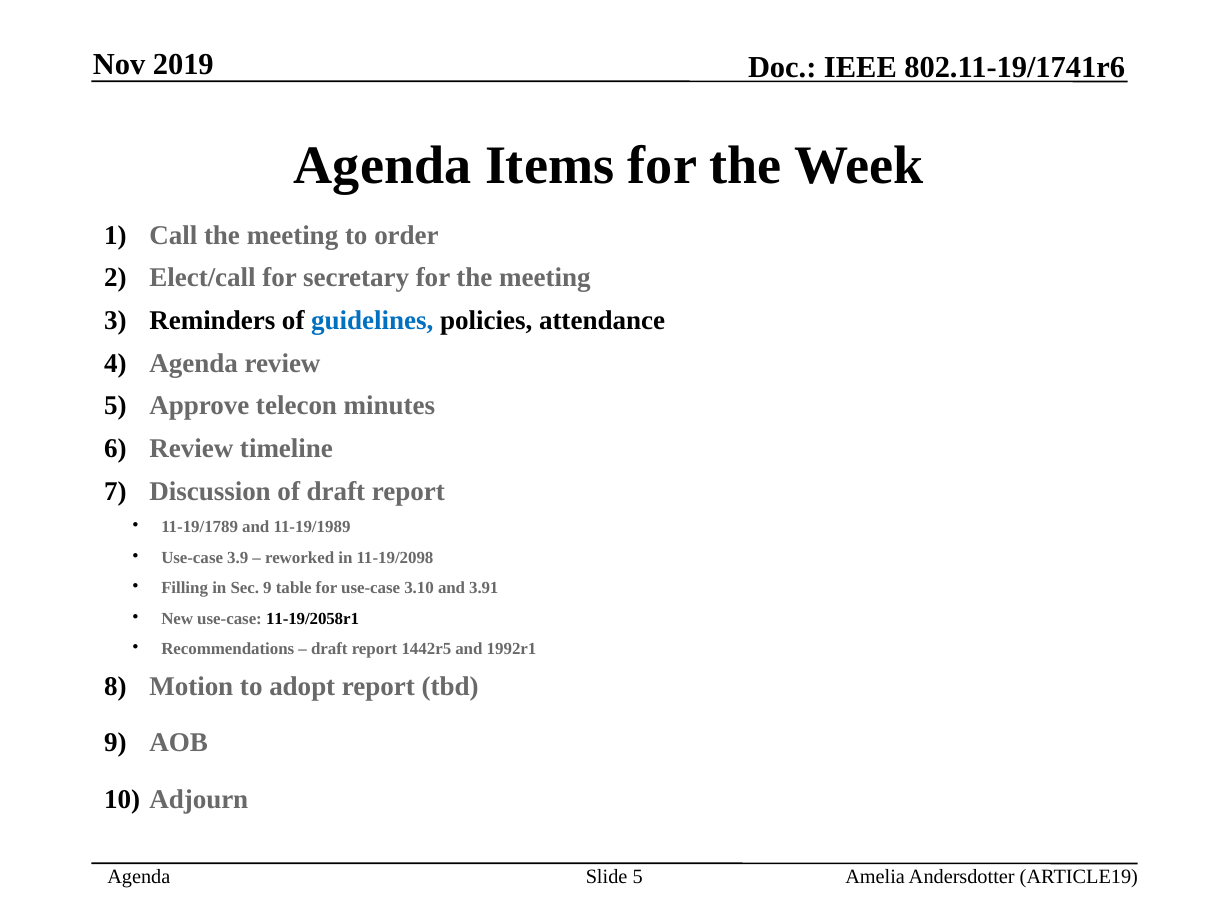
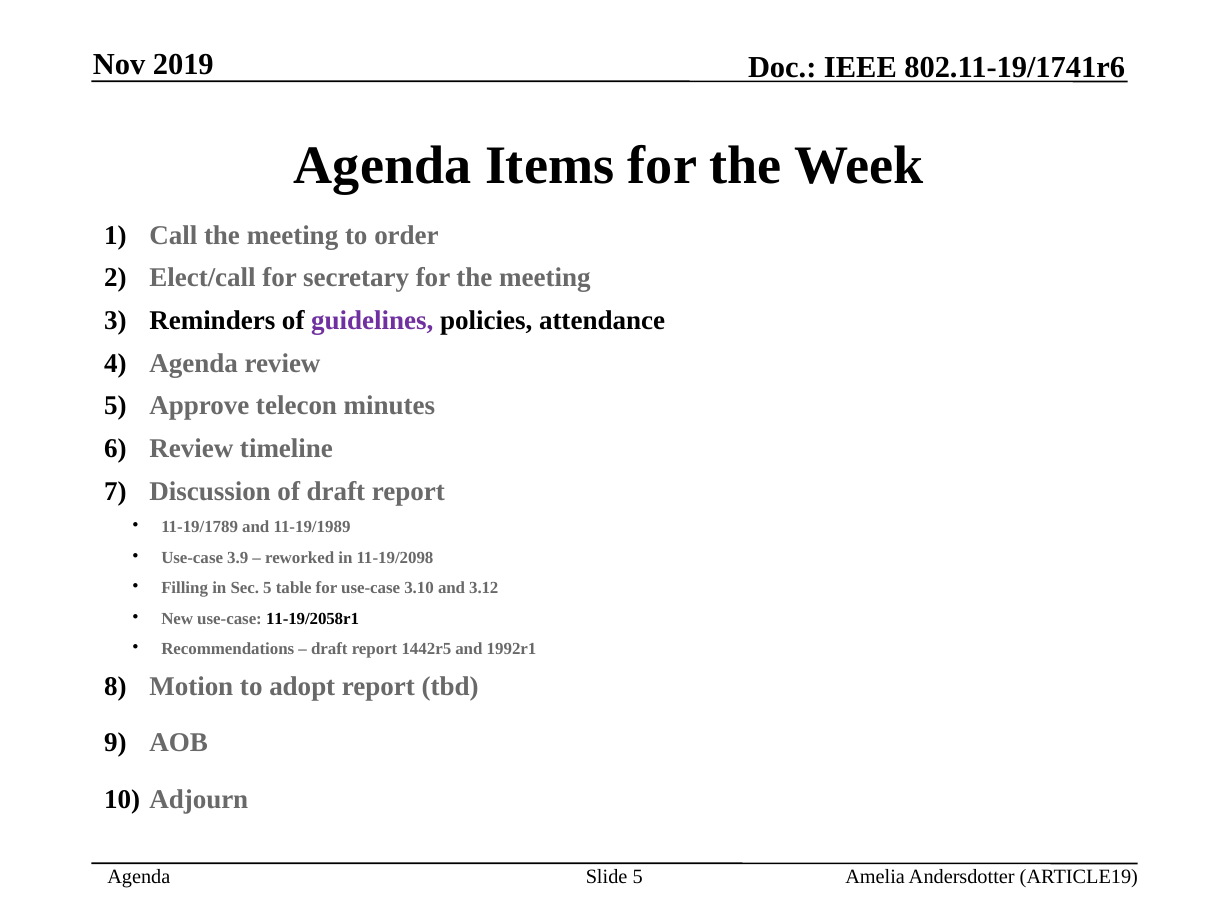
guidelines colour: blue -> purple (372, 321)
Sec 9: 9 -> 5 (267, 588)
3.91: 3.91 -> 3.12 (484, 588)
